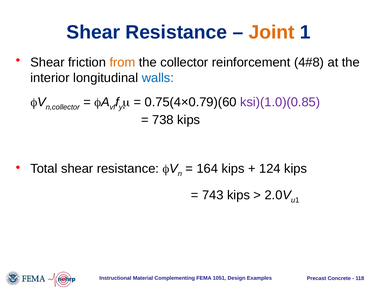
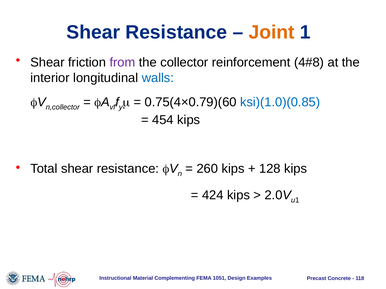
from colour: orange -> purple (122, 63)
ksi)(1.0)(0.85 colour: purple -> blue (280, 102)
738: 738 -> 454 (163, 120)
164: 164 -> 260 (207, 169)
124: 124 -> 128 (270, 169)
743: 743 -> 424 (213, 195)
